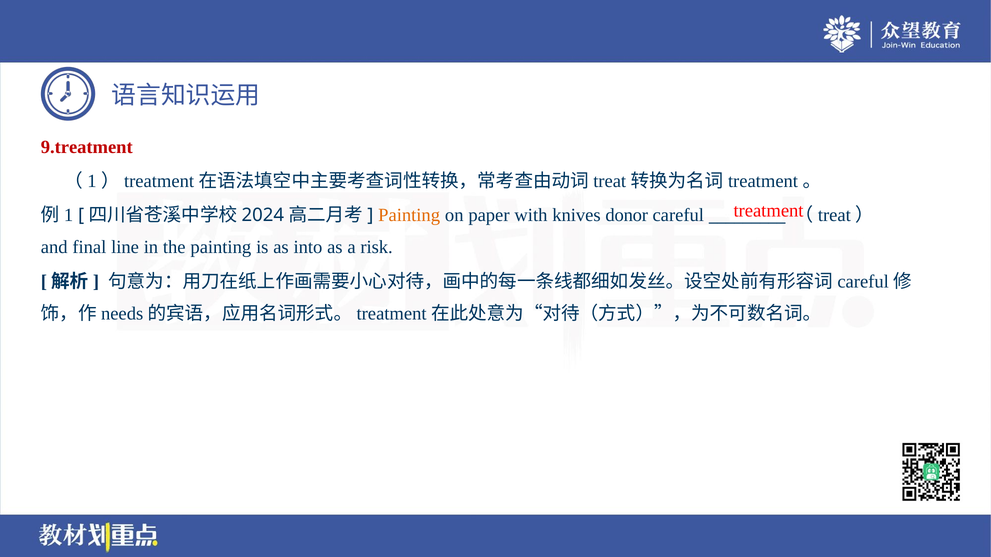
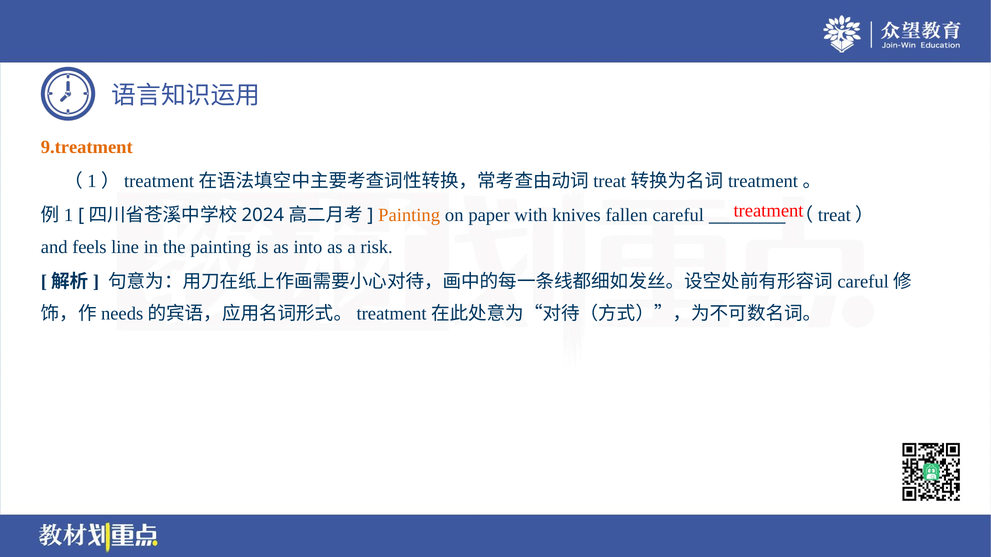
9.treatment colour: red -> orange (87, 147)
donor: donor -> fallen (627, 215)
final: final -> feels (89, 247)
